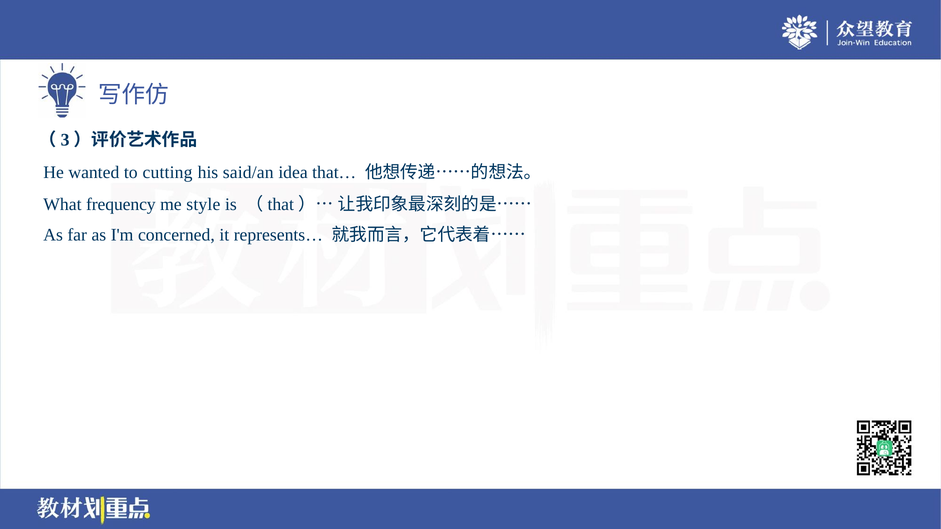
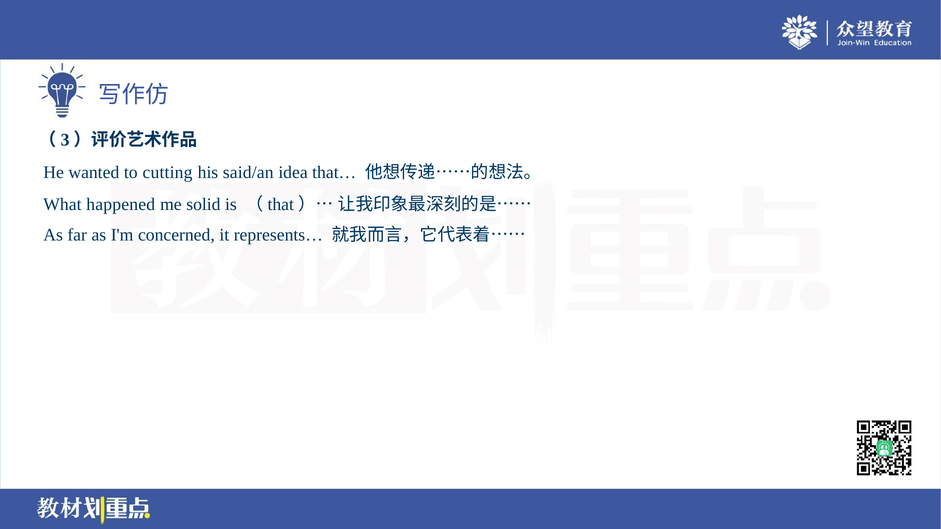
frequency: frequency -> happened (121, 205)
style: style -> solid (203, 205)
